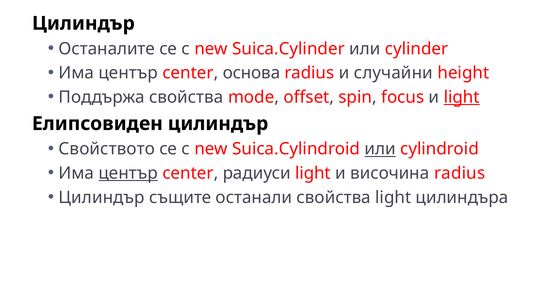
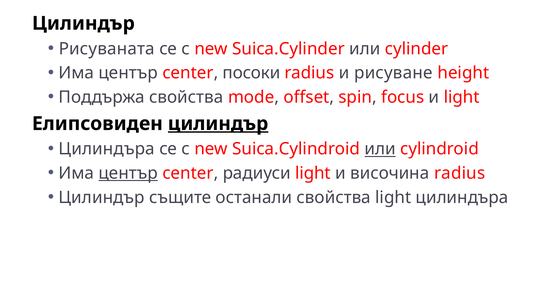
Останалите: Останалите -> Рисуваната (107, 49)
основа: основа -> посоки (251, 73)
случайни: случайни -> рисуване (393, 73)
light underline: present -> none (462, 97)
цилиндър underline: none -> present (218, 123)
Свойството: Свойството -> Цилиндъра (107, 149)
